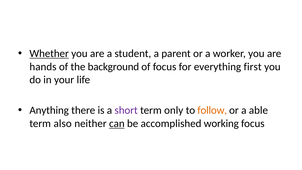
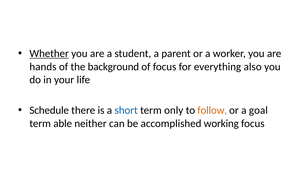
first: first -> also (253, 67)
Anything: Anything -> Schedule (49, 110)
short colour: purple -> blue (126, 110)
able: able -> goal (258, 110)
also: also -> able (63, 123)
can underline: present -> none (117, 123)
